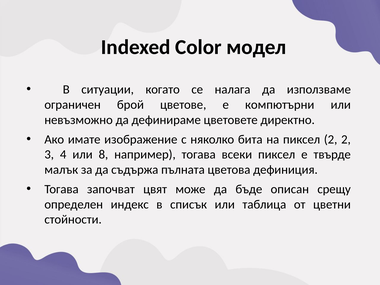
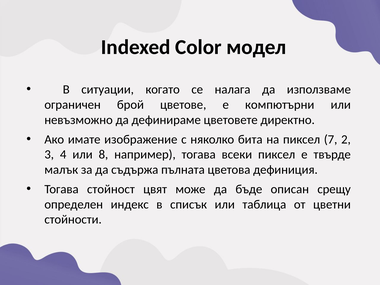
пиксел 2: 2 -> 7 (331, 139)
започват: започват -> стойност (111, 189)
